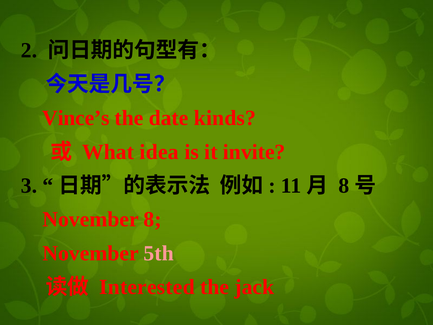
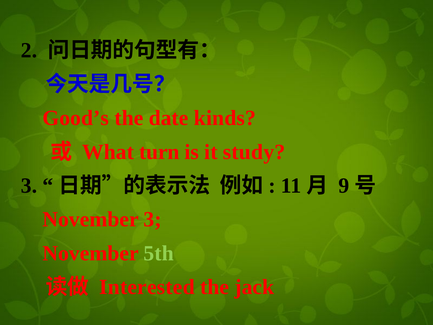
Vince’s: Vince’s -> Good’s (76, 118)
idea: idea -> turn (159, 152)
invite: invite -> study (254, 152)
8: 8 -> 9 (344, 186)
November 8: 8 -> 3 (153, 219)
5th colour: pink -> light green (159, 253)
